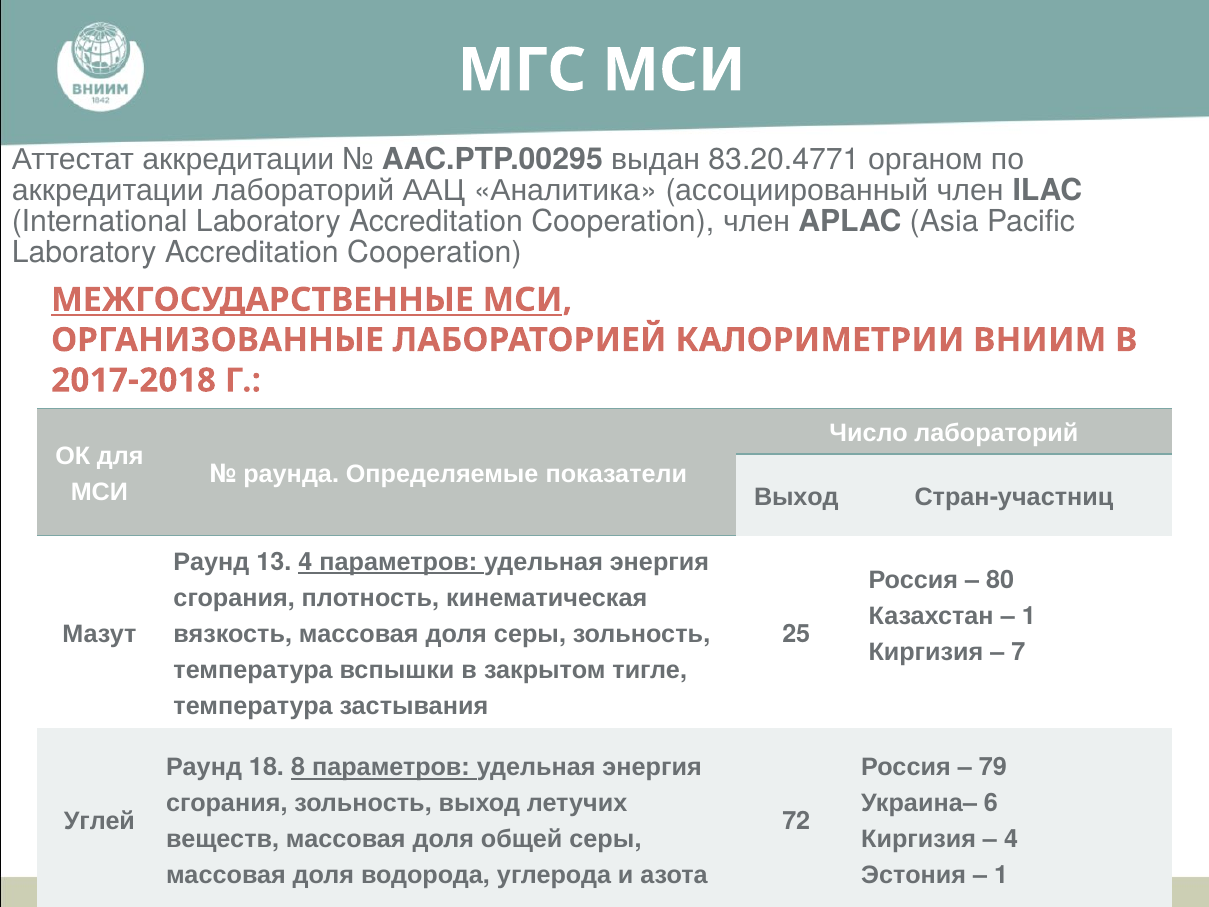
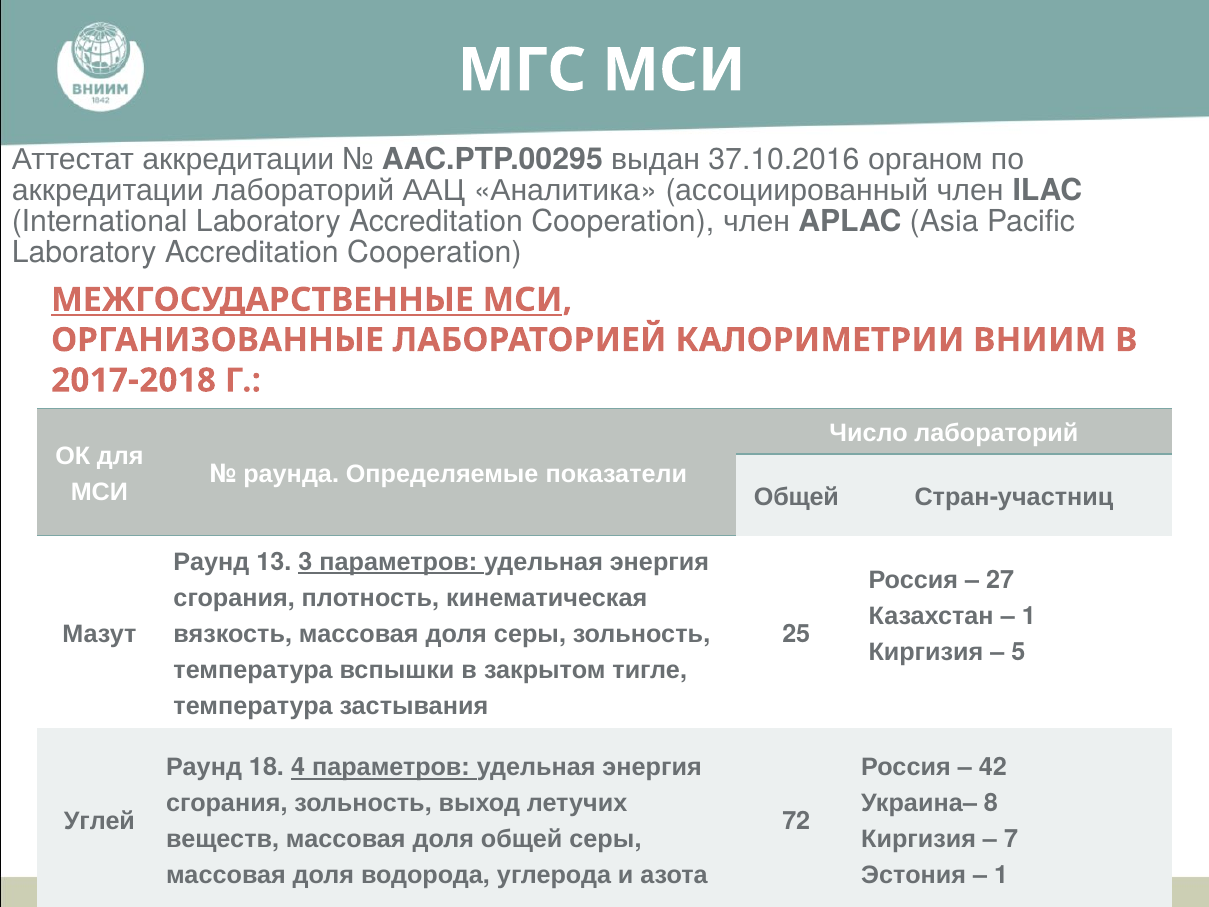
83.20.4771: 83.20.4771 -> 37.10.2016 (784, 160)
Выход: Выход -> Общей (796, 497)
Раунд 4: 4 -> 3 (305, 562)
80: 80 -> 27 (1000, 580)
7: 7 -> 5 (1018, 652)
8: 8 -> 4 (298, 767)
79: 79 -> 42 (993, 767)
6: 6 -> 8 (991, 803)
4: 4 -> 7 (1011, 839)
